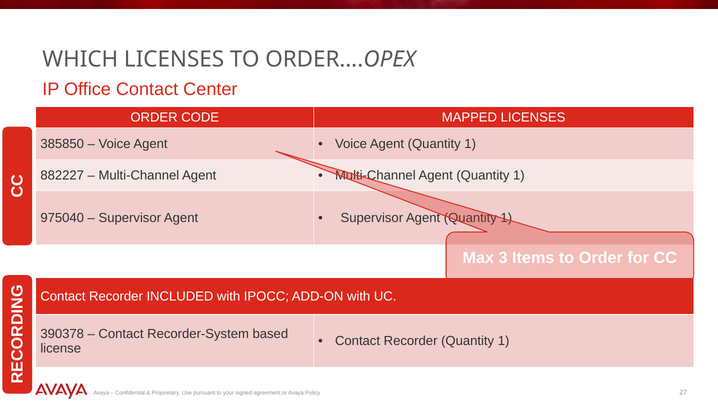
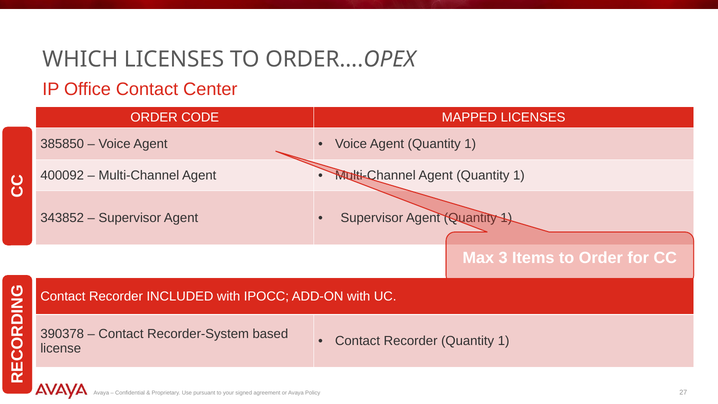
882227: 882227 -> 400092 (62, 175)
975040: 975040 -> 343852 (62, 218)
